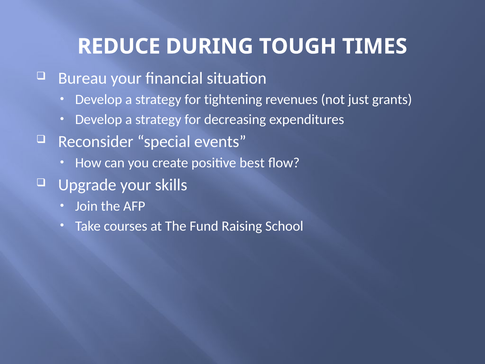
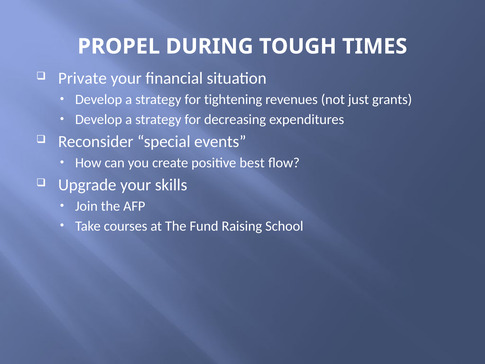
REDUCE: REDUCE -> PROPEL (119, 46)
Bureau: Bureau -> Private (82, 78)
